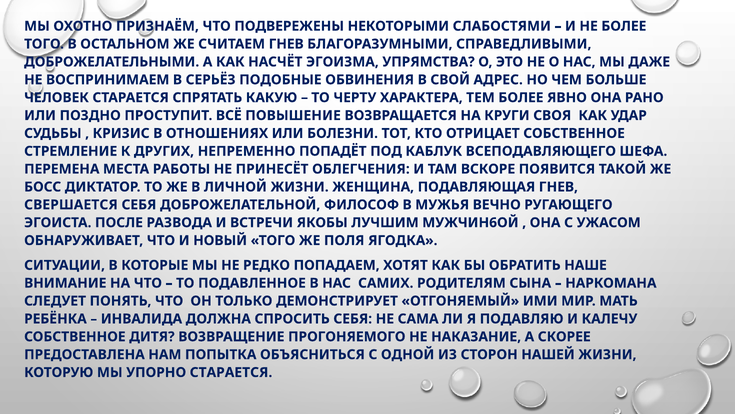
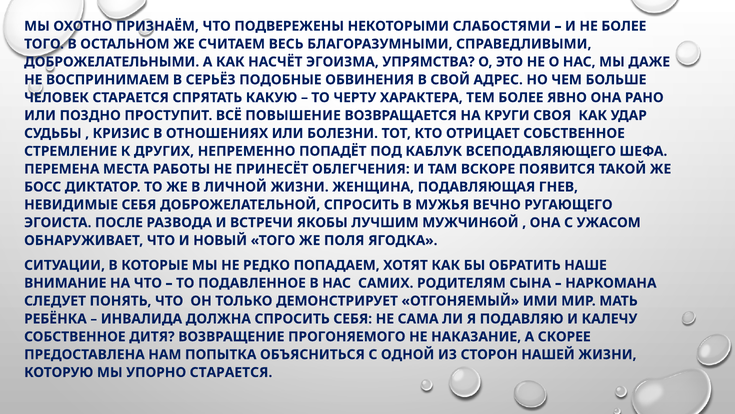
СЧИТАЕМ ГНЕВ: ГНЕВ -> ВЕСЬ (286, 44)
СВЕРШАЕТСЯ: СВЕРШАЕТСЯ -> НЕВИДИМЫЕ (71, 205)
ДОБРОЖЕЛАТЕЛЬНОЙ ФИЛОСОФ: ФИЛОСОФ -> СПРОСИТЬ (361, 205)
